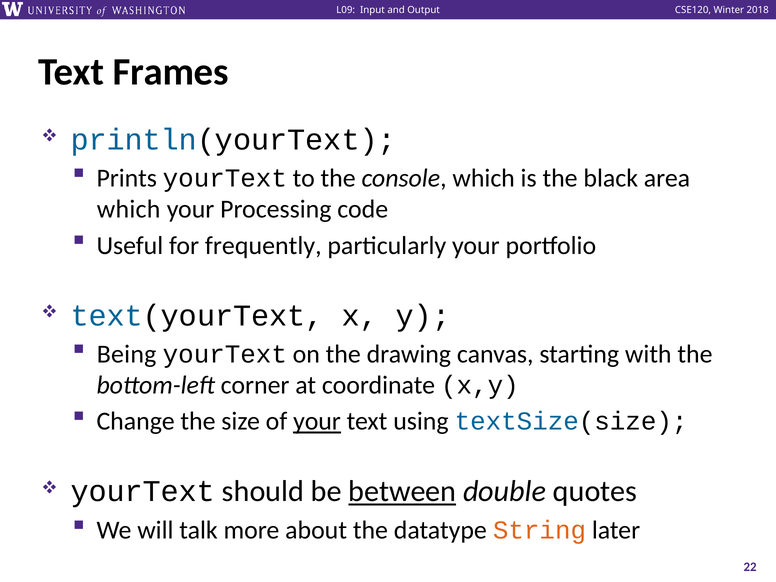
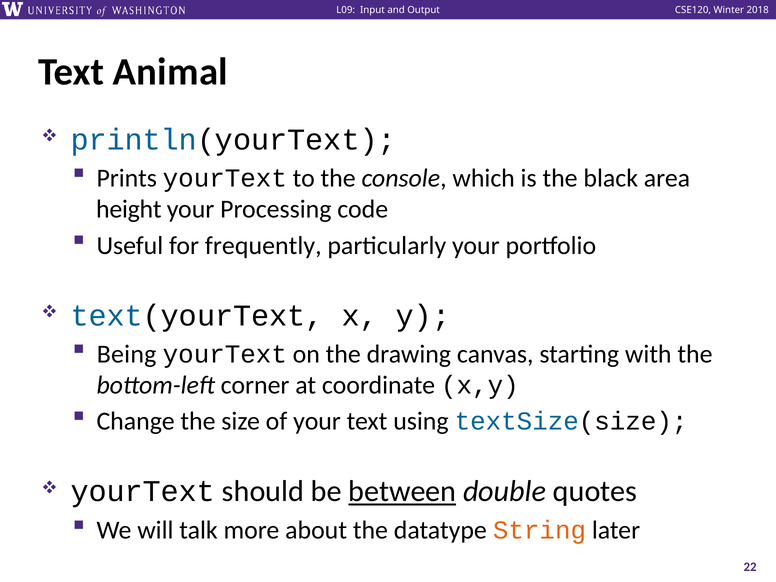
Frames: Frames -> Animal (170, 72)
which: which -> height (129, 209)
your underline: present -> none (317, 421)
